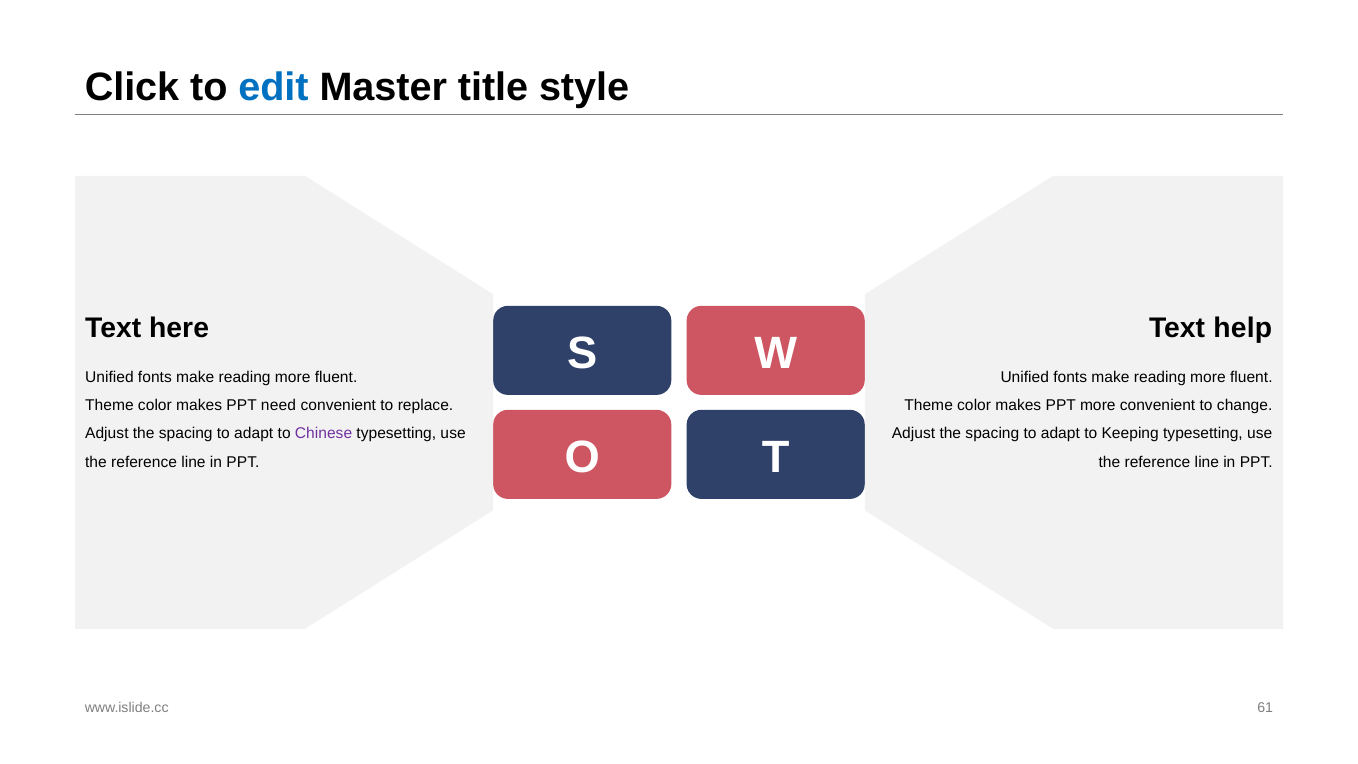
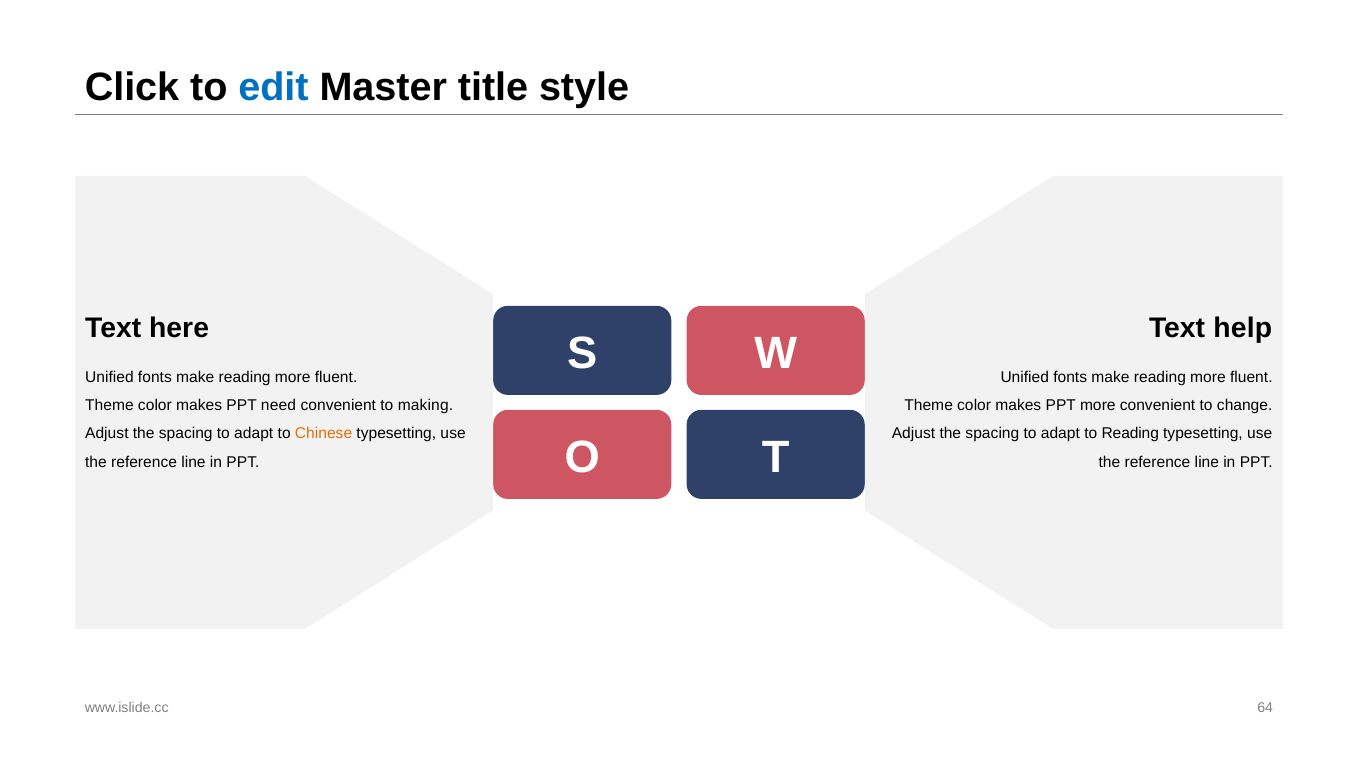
replace: replace -> making (425, 406)
Chinese colour: purple -> orange (324, 434)
to Keeping: Keeping -> Reading (1130, 434)
61: 61 -> 64 (1265, 708)
